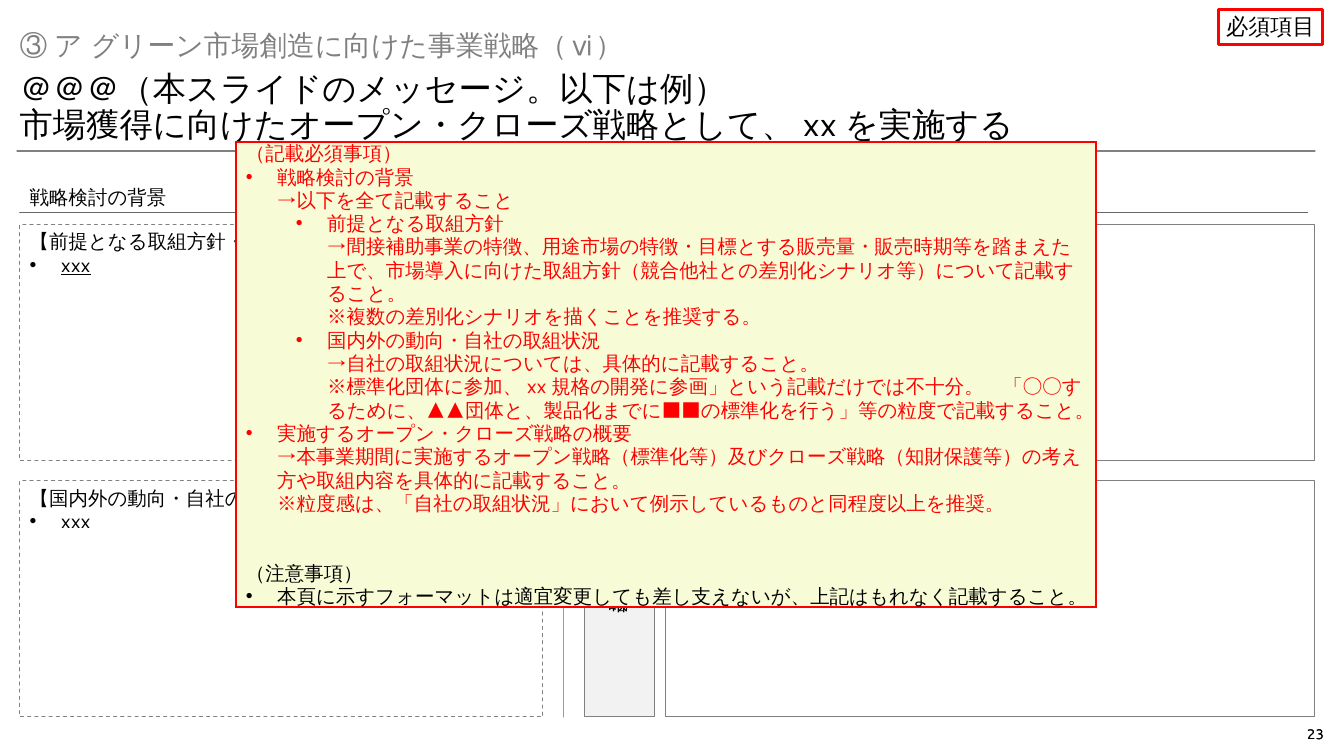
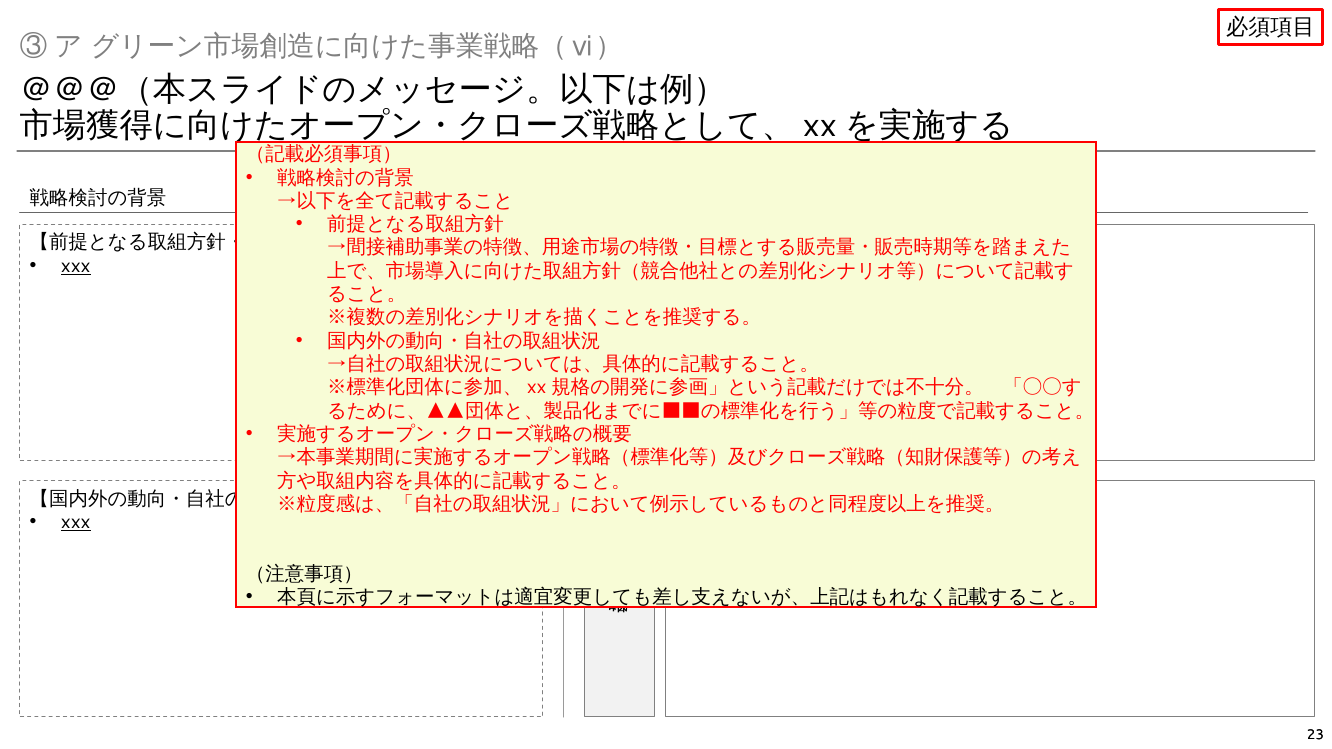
xxx underline: none -> present (76, 522)
